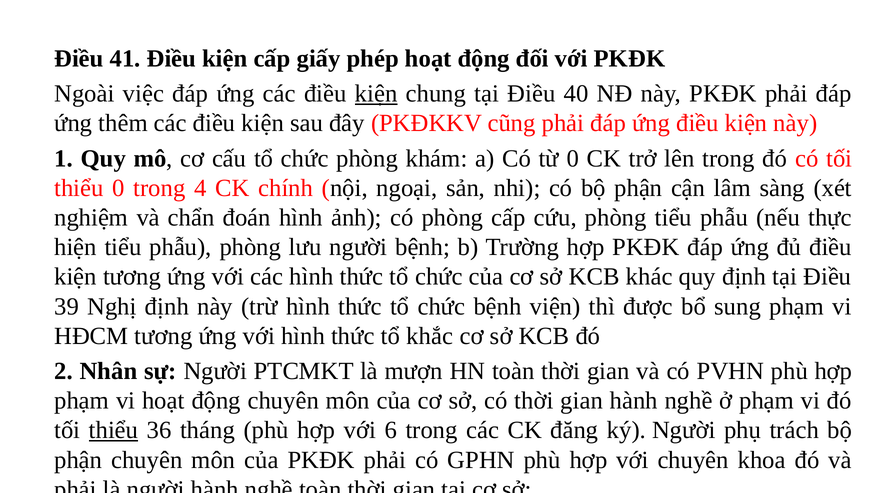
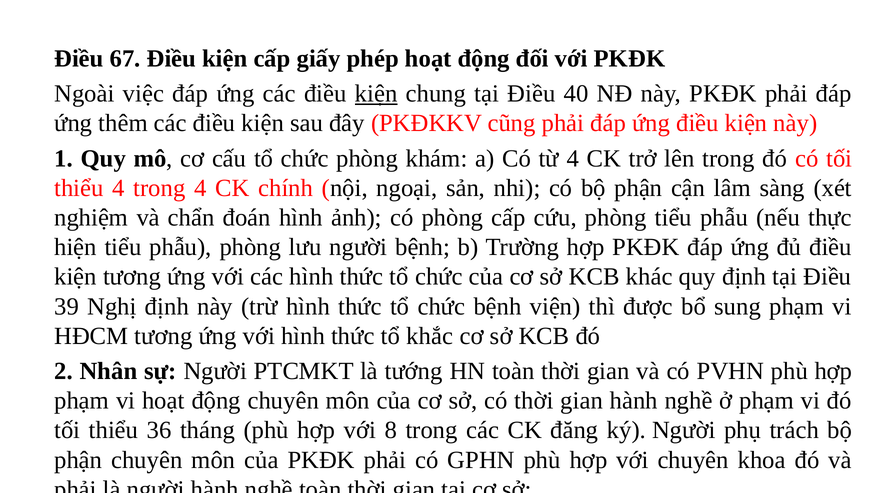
41: 41 -> 67 (125, 59)
từ 0: 0 -> 4 (573, 158)
thiểu 0: 0 -> 4 (118, 188)
mượn: mượn -> tướng (414, 371)
thiểu underline: present -> none (114, 431)
6: 6 -> 8 (391, 431)
